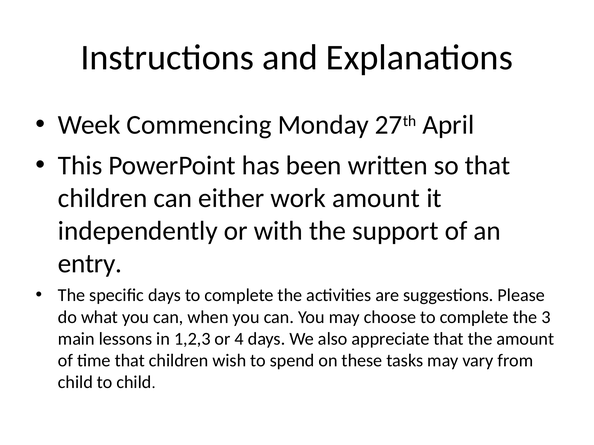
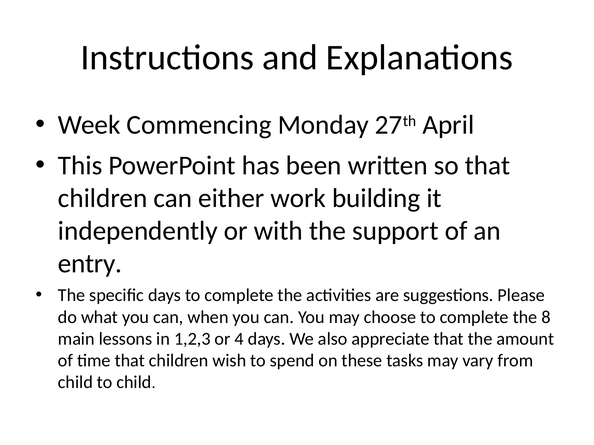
work amount: amount -> building (376, 198)
3: 3 -> 8 (546, 317)
